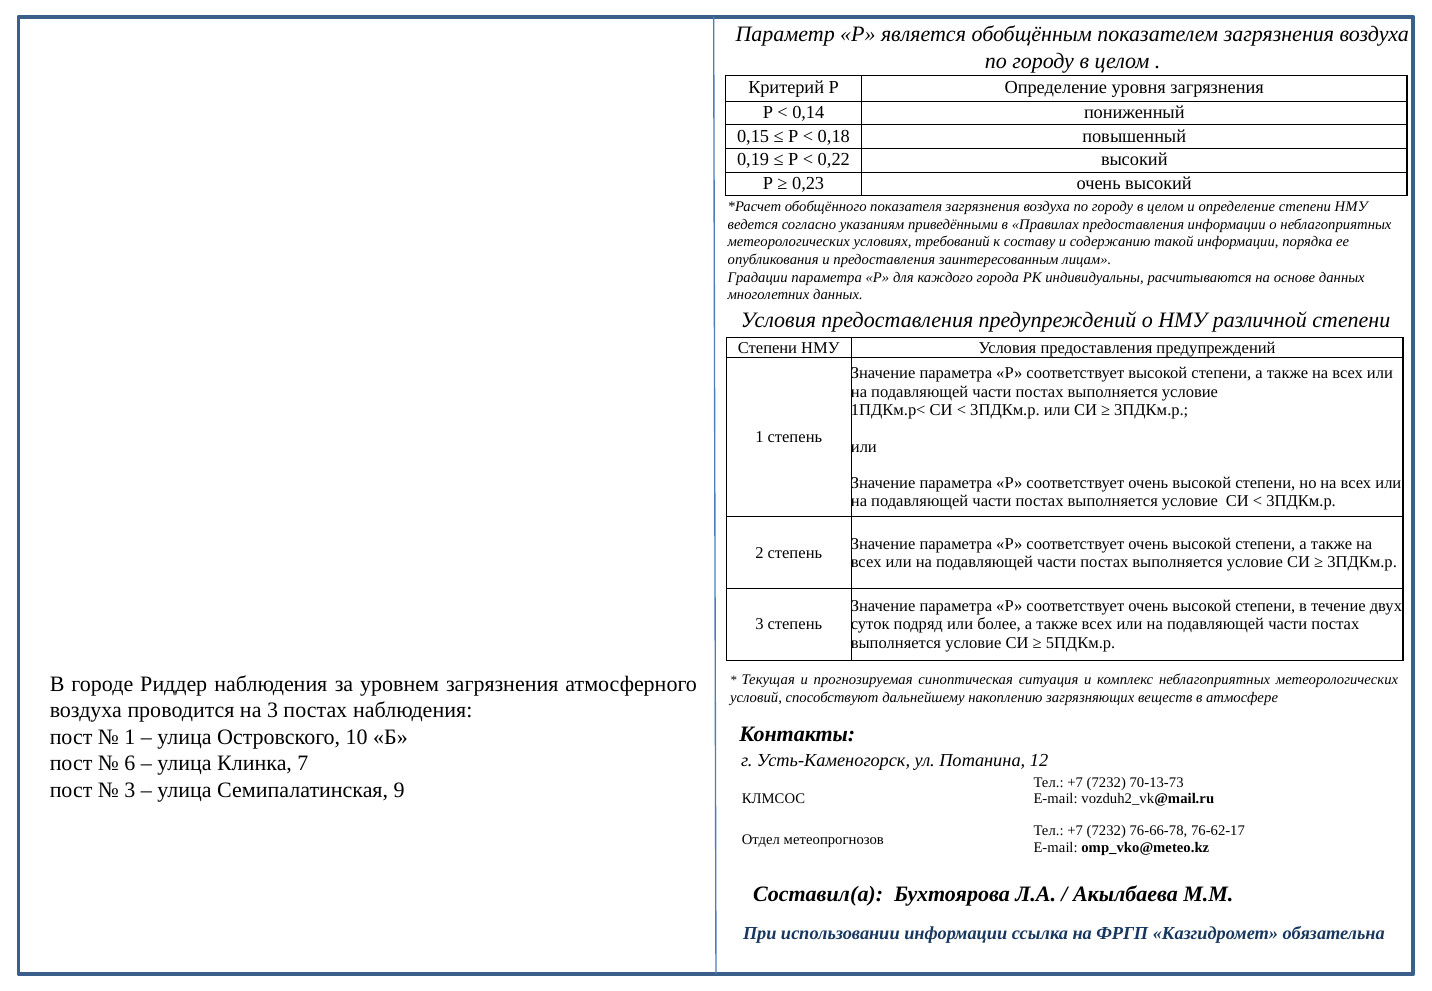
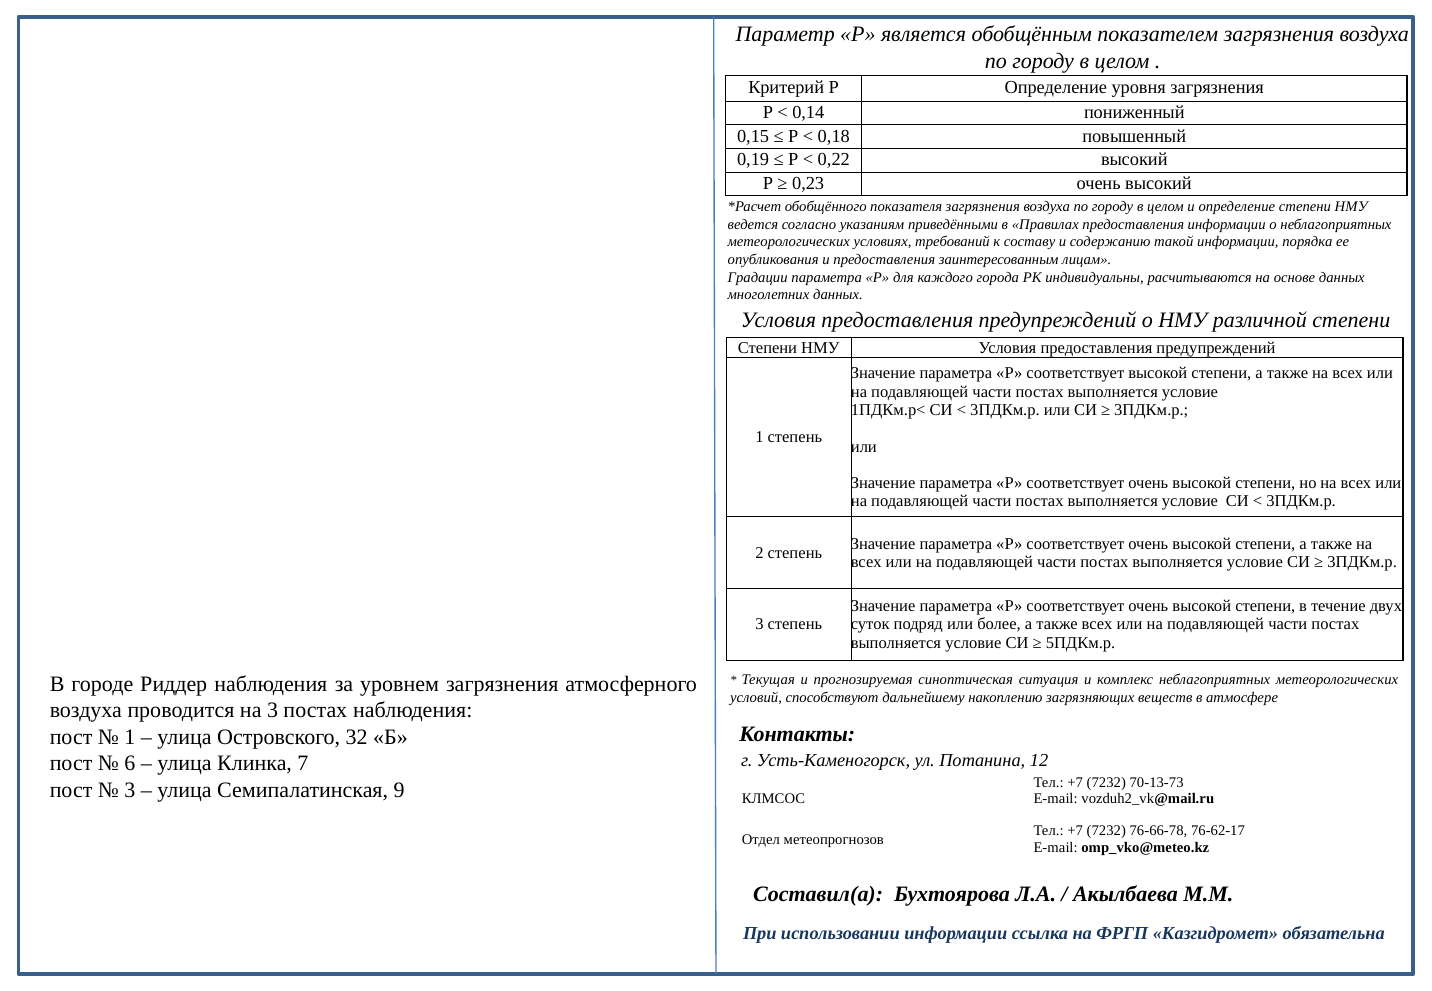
10: 10 -> 32 (357, 737)
